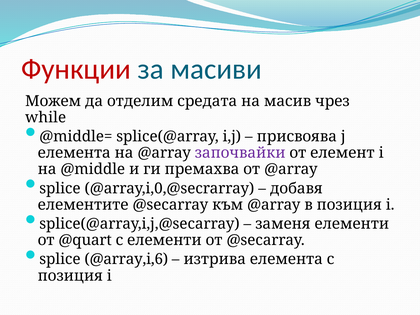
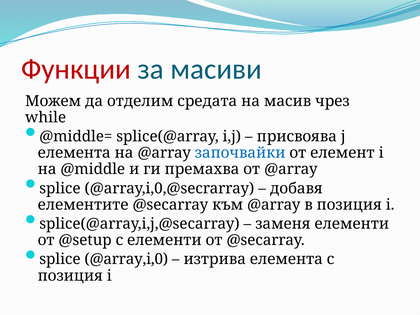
започвайки colour: purple -> blue (240, 153)
@quart: @quart -> @setup (85, 240)
@array,i,6: @array,i,6 -> @array,i,0 (126, 259)
